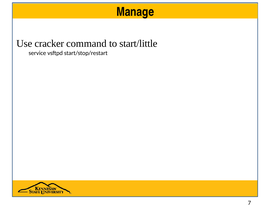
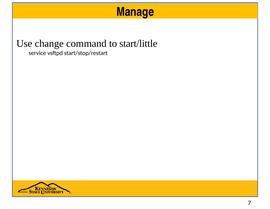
cracker: cracker -> change (49, 43)
